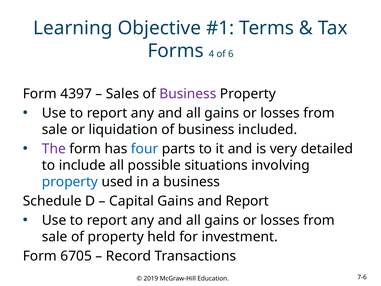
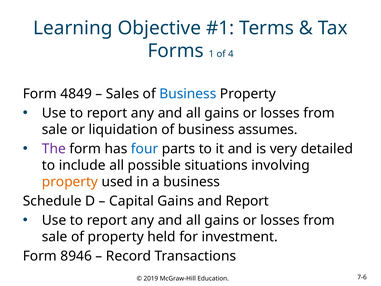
4: 4 -> 1 (211, 54)
6: 6 -> 4 (231, 54)
4397: 4397 -> 4849 (76, 94)
Business colour: purple -> blue (188, 94)
included: included -> assumes (268, 129)
property colour: blue -> orange (70, 182)
6705: 6705 -> 8946 (76, 256)
